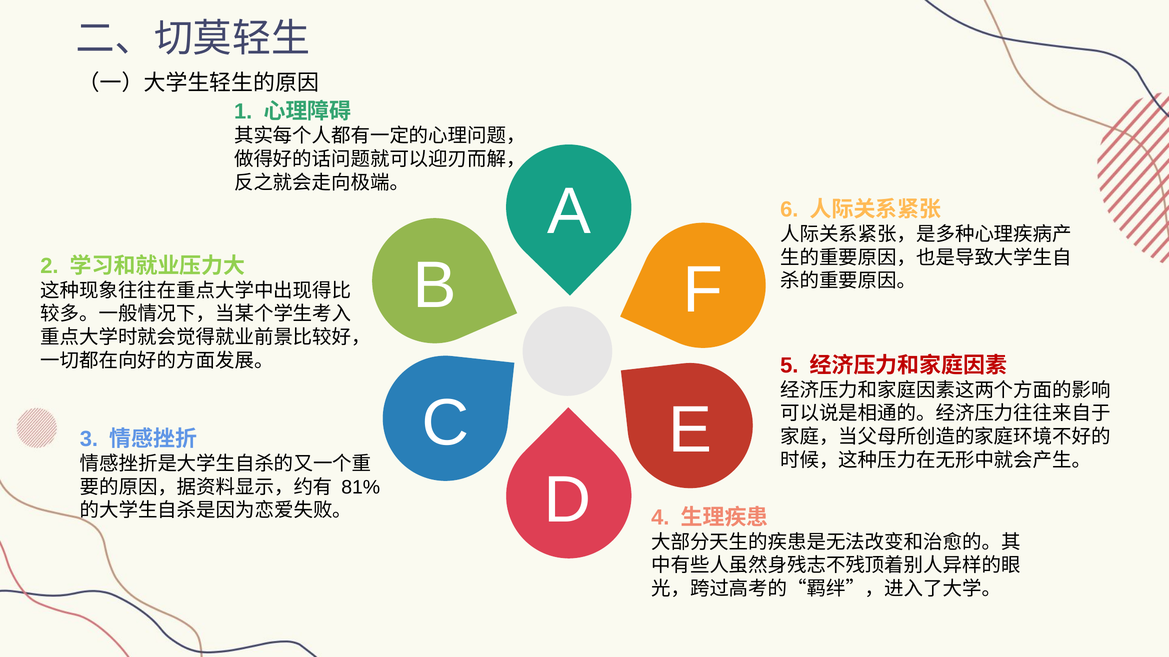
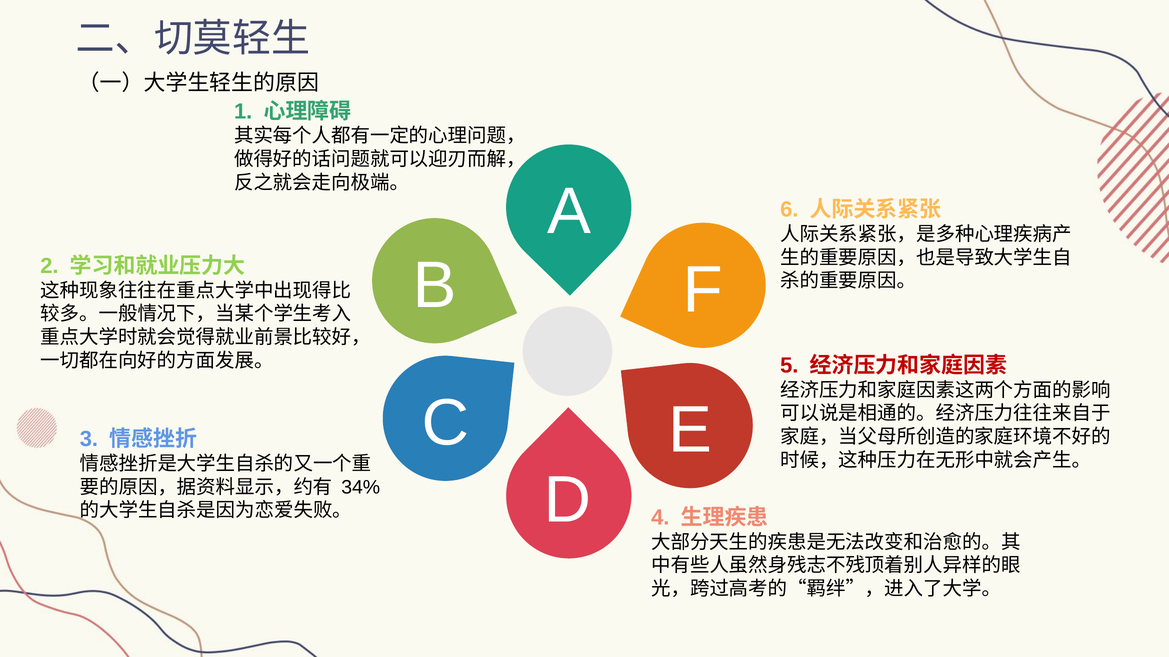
81%: 81% -> 34% (361, 488)
